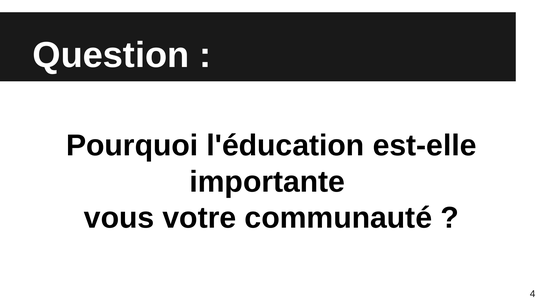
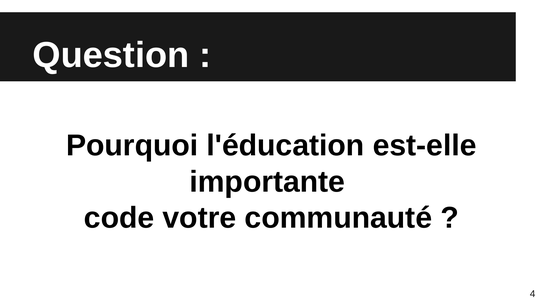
vous: vous -> code (119, 218)
